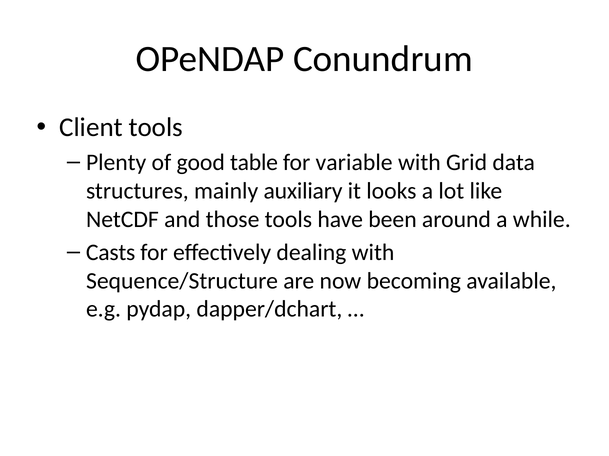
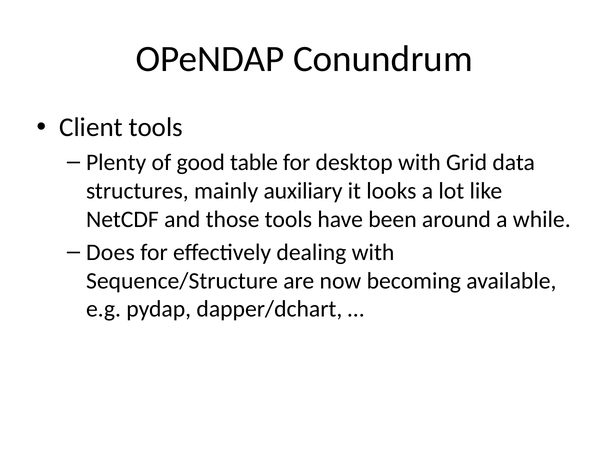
variable: variable -> desktop (354, 163)
Casts: Casts -> Does (110, 253)
